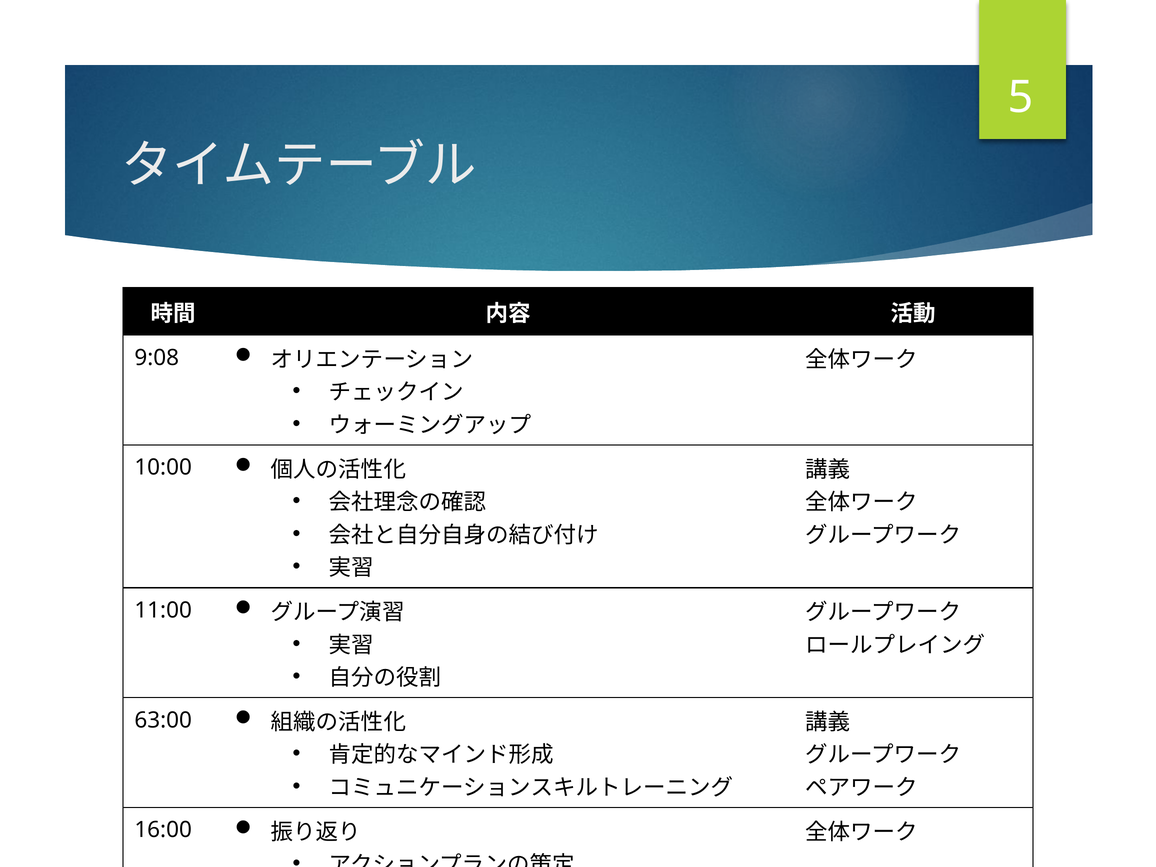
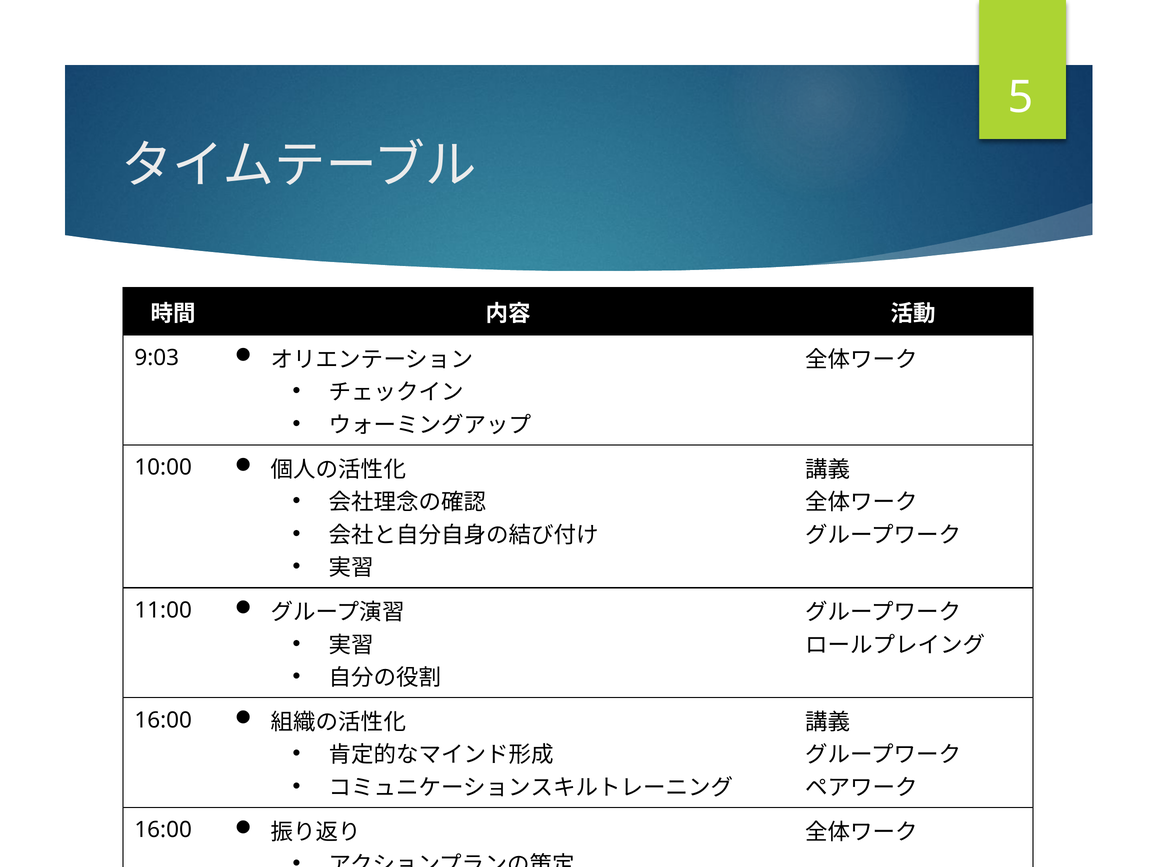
9:08: 9:08 -> 9:03 (157, 358)
63:00: 63:00 -> 16:00 (163, 720)
